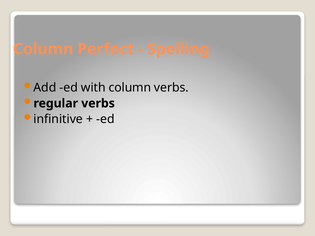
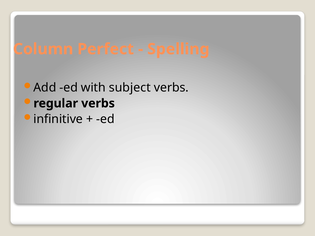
with column: column -> subject (130, 88)
